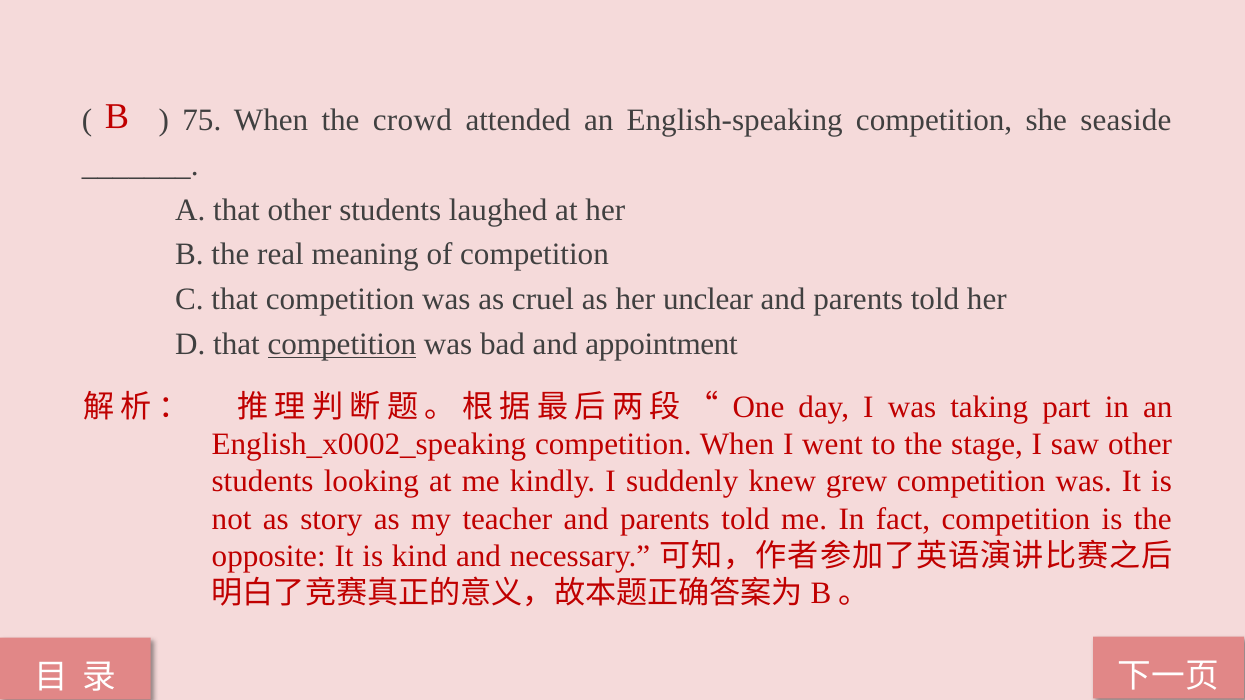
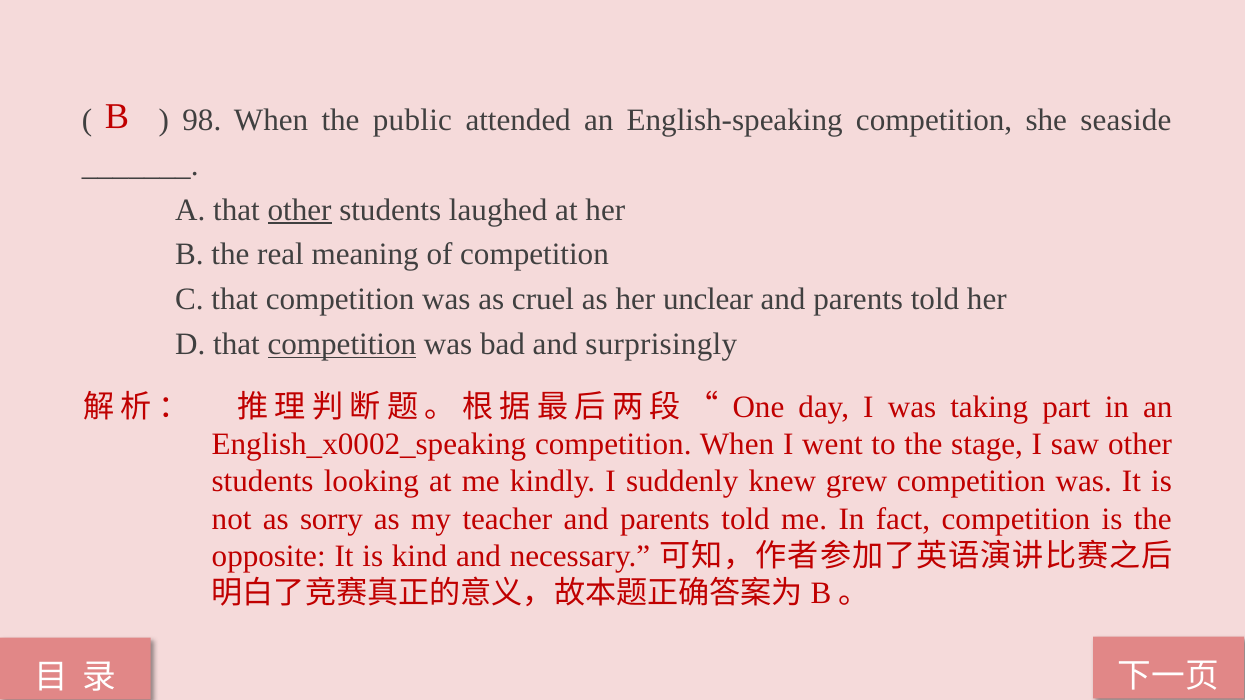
75: 75 -> 98 (202, 120)
crowd: crowd -> public (412, 120)
other underline: none -> present (300, 210)
appointment: appointment -> surprisingly (661, 344)
story: story -> sorry (331, 519)
